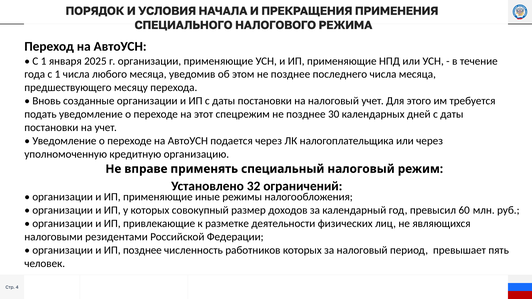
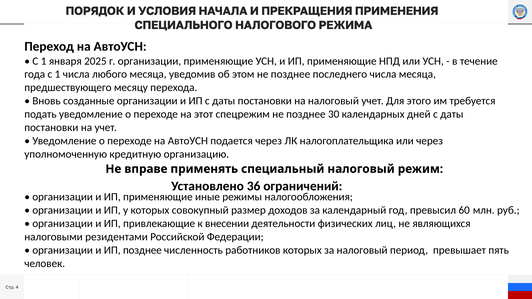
32: 32 -> 36 (254, 186)
разметке: разметке -> внесении (227, 224)
